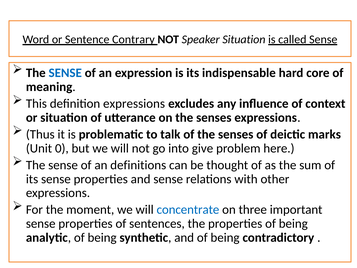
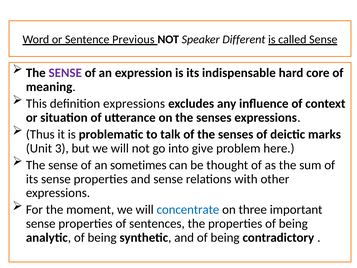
Contrary: Contrary -> Previous (133, 40)
Speaker Situation: Situation -> Different (244, 40)
SENSE colour: blue -> purple (65, 73)
0: 0 -> 3 (62, 148)
definitions: definitions -> sometimes (138, 165)
